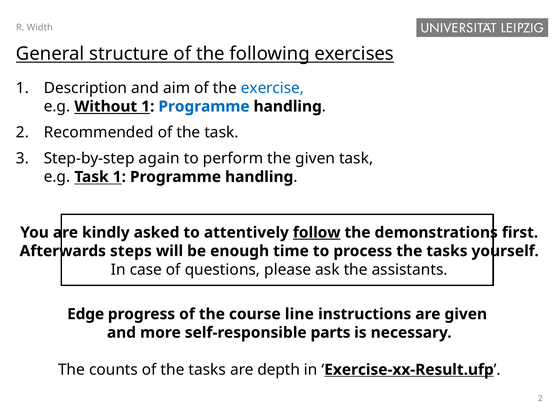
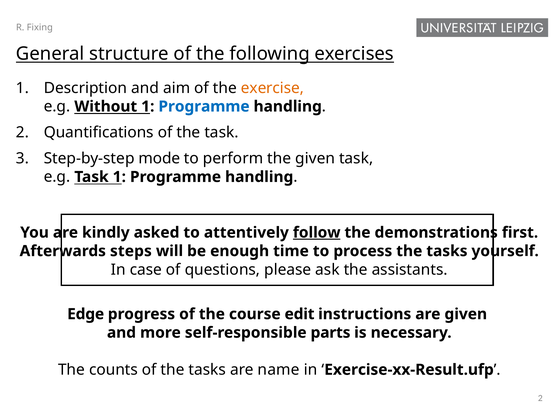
Width: Width -> Fixing (40, 27)
exercise colour: blue -> orange (272, 88)
Recommended: Recommended -> Quantifications (99, 133)
again: again -> mode (159, 159)
line: line -> edit (300, 315)
depth: depth -> name (279, 370)
Exercise-xx-Result.ufp underline: present -> none (409, 370)
